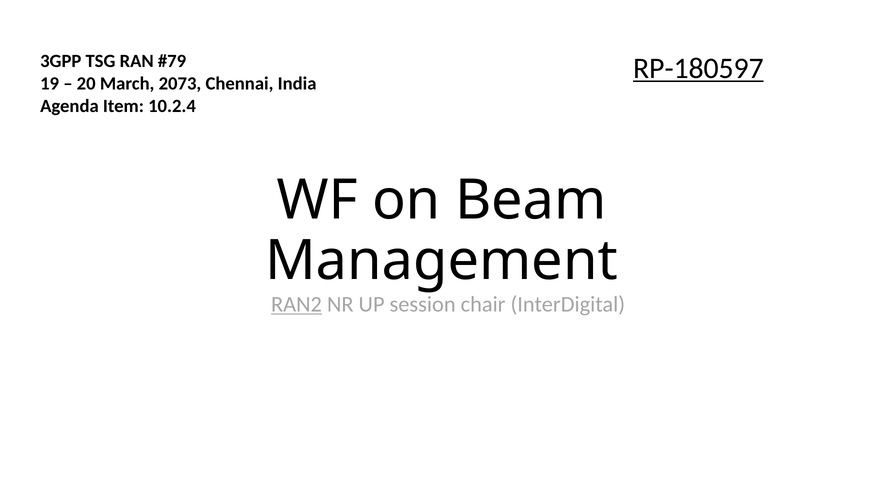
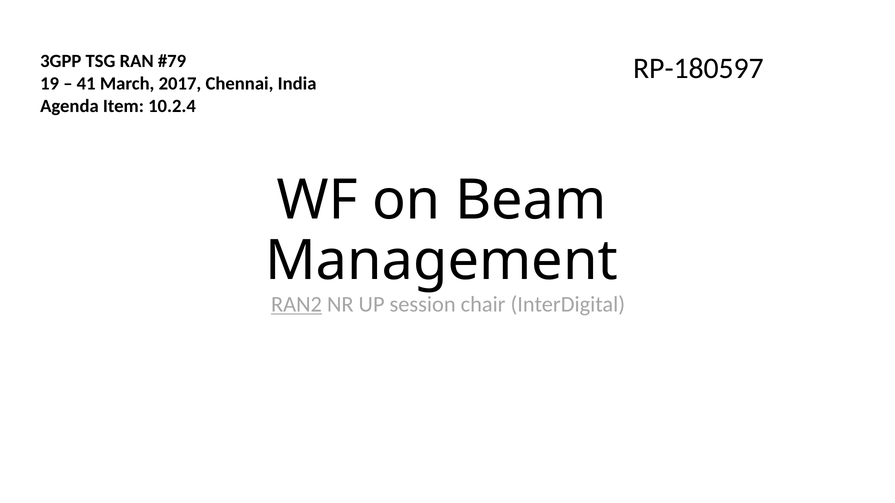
RP-180597 underline: present -> none (698, 68)
20: 20 -> 41 (86, 84)
2073: 2073 -> 2017 (180, 84)
